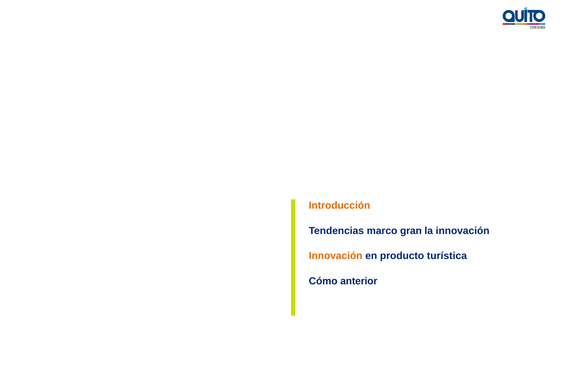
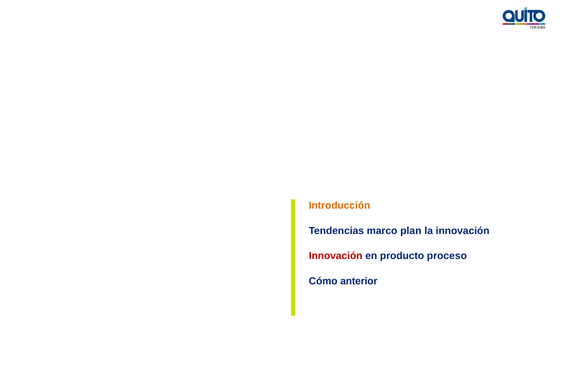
gran: gran -> plan (411, 231)
Innovación colour: orange -> red (336, 256)
turística: turística -> proceso (447, 256)
